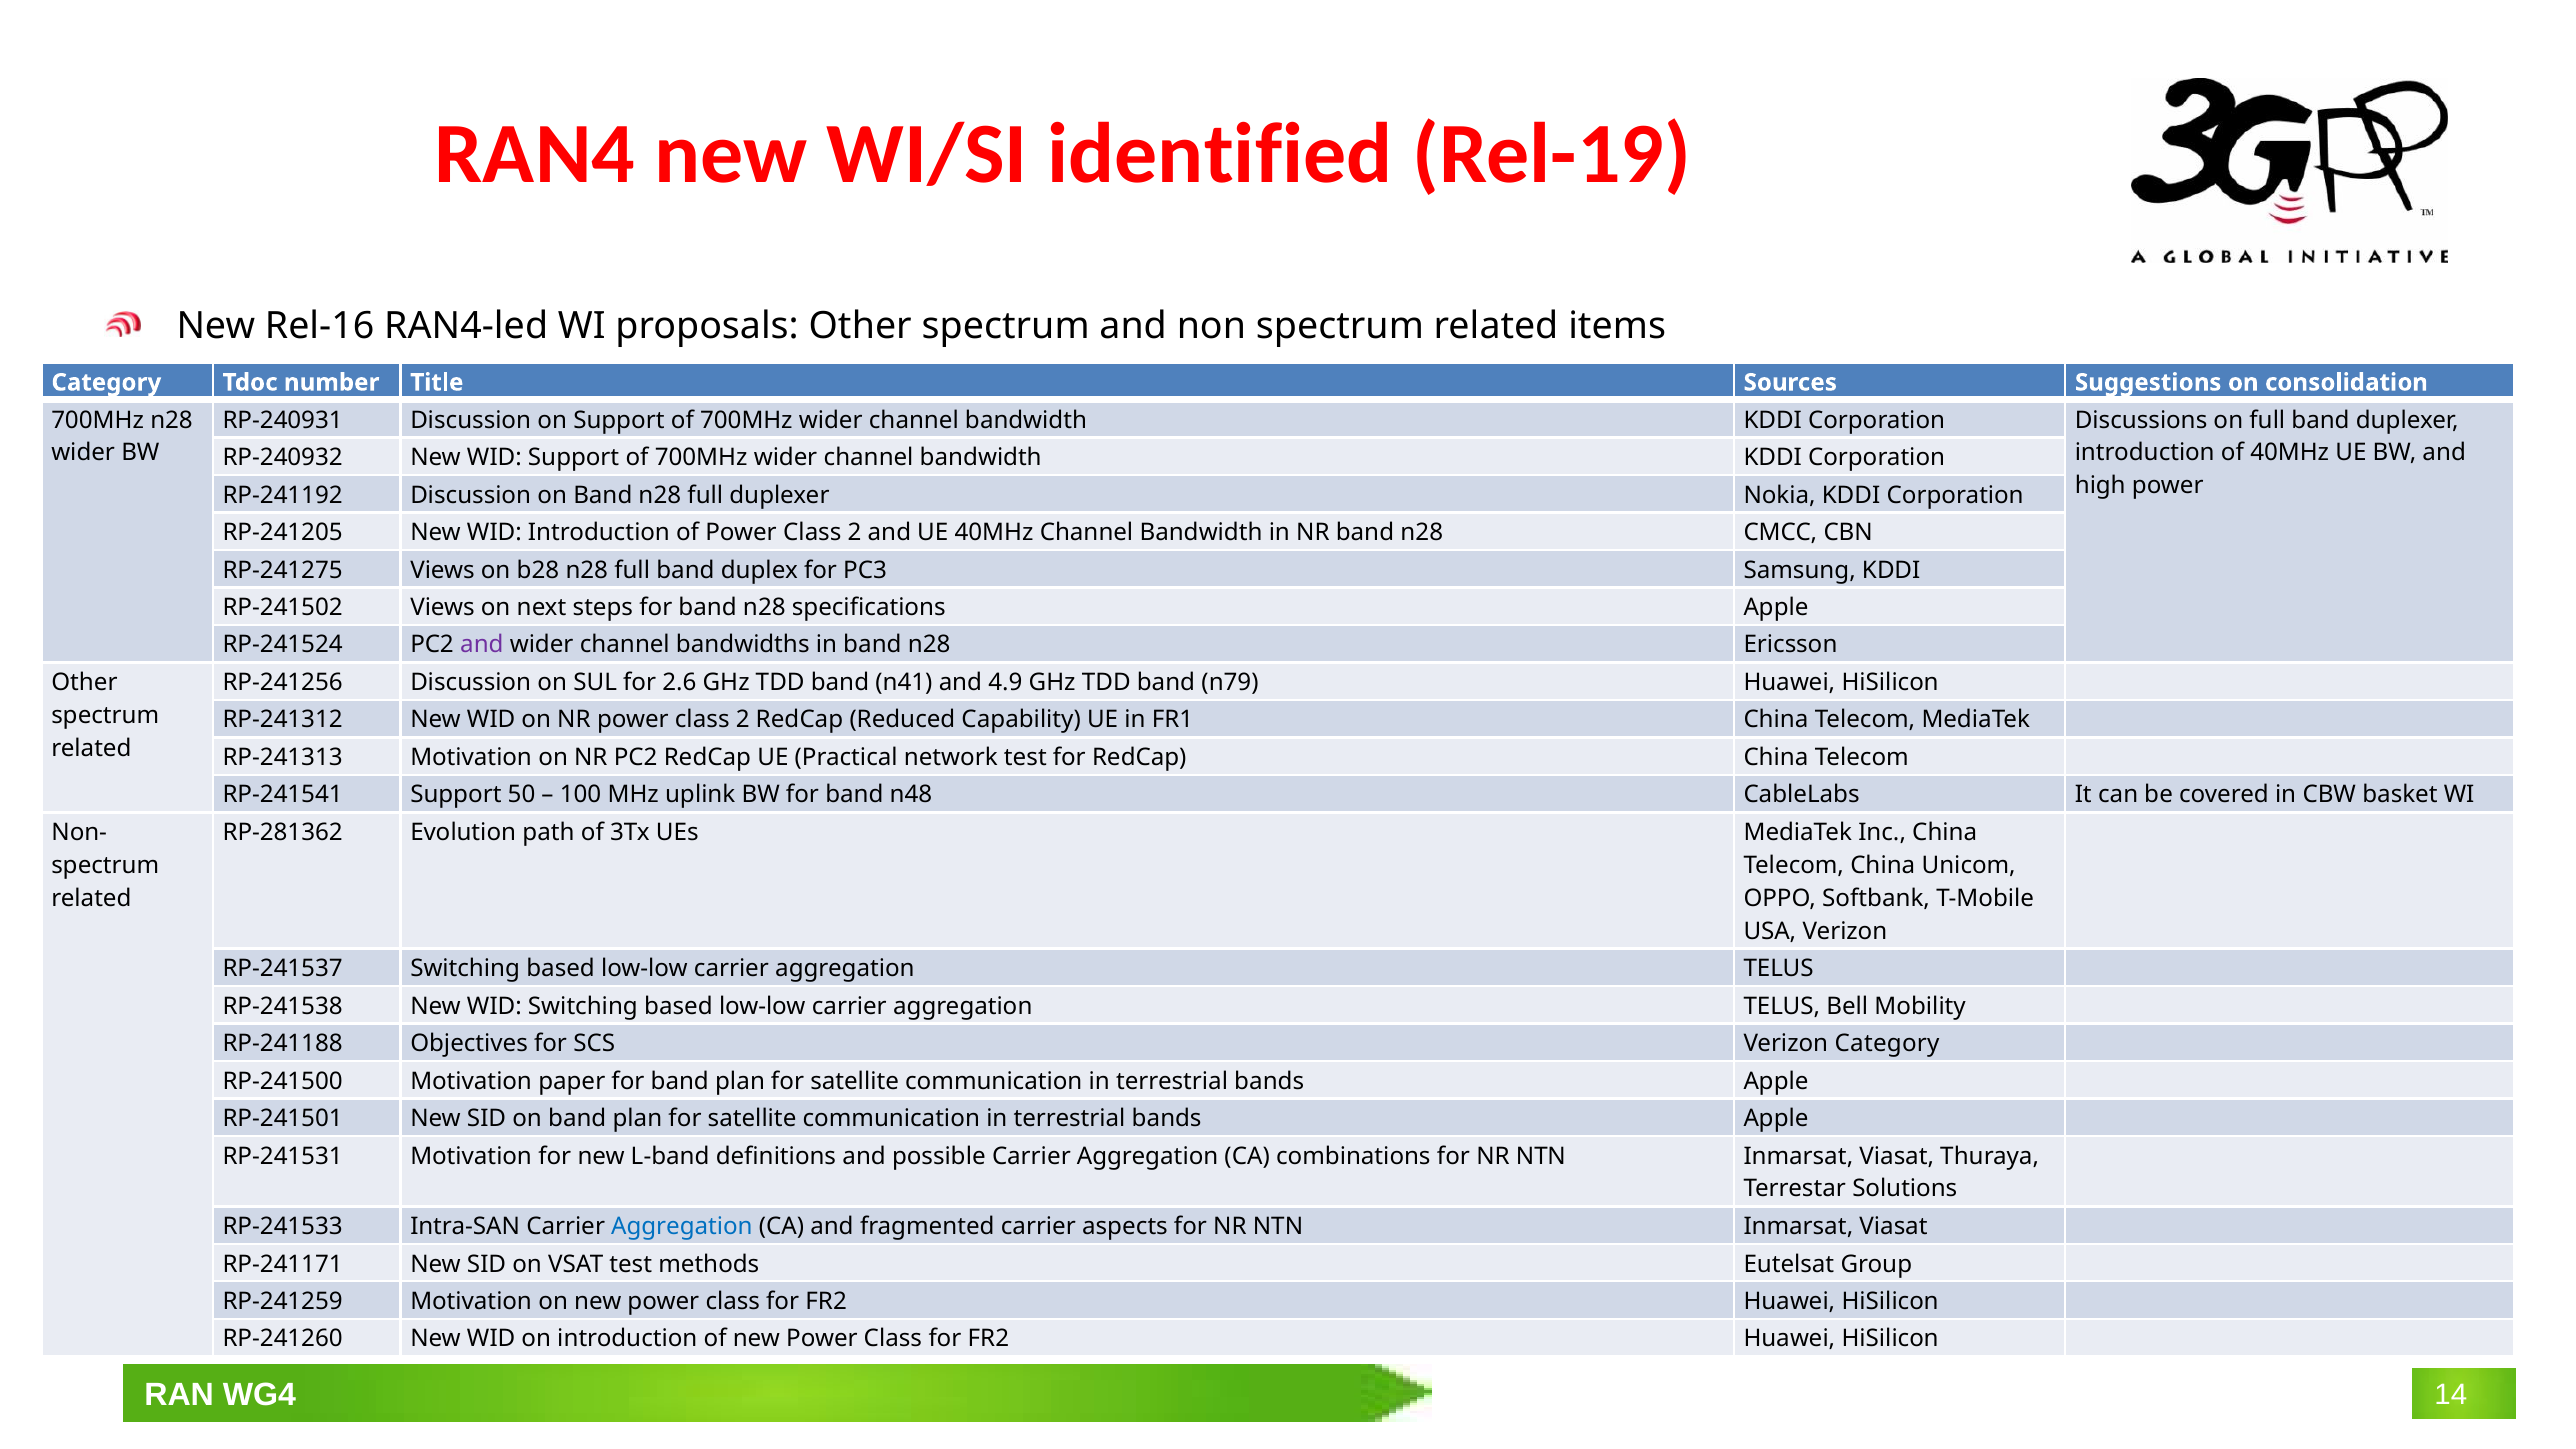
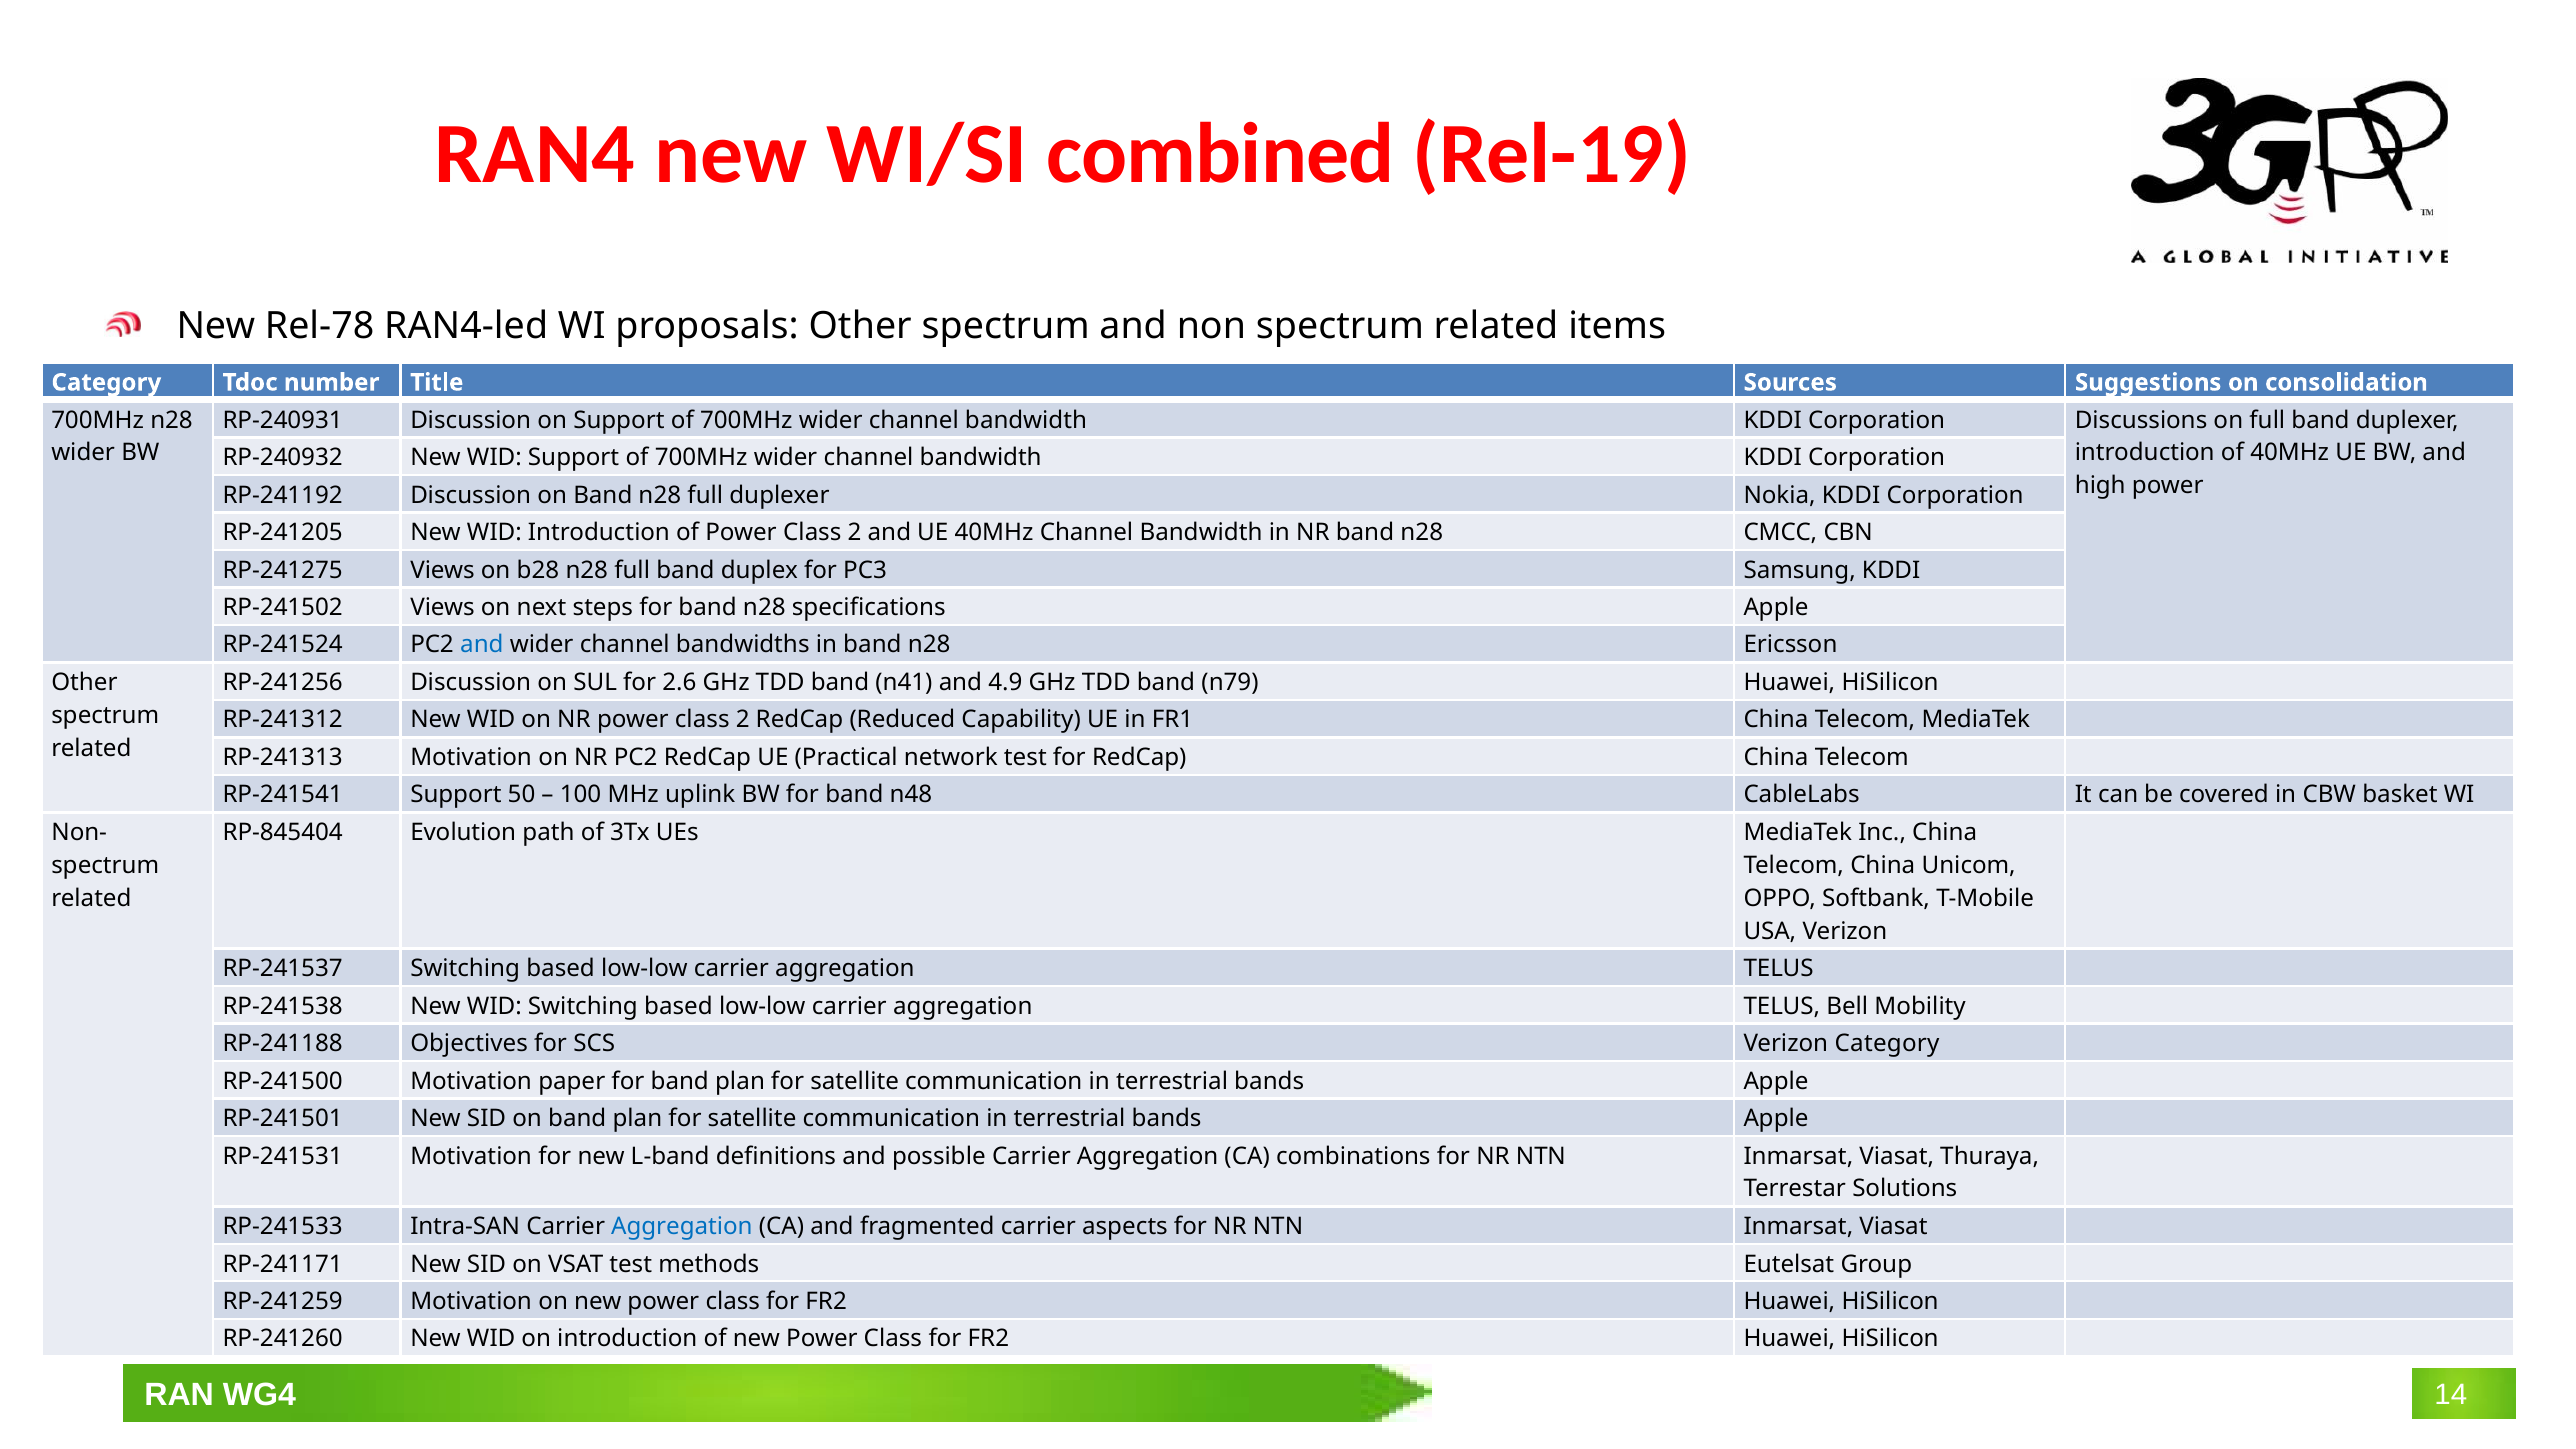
identified: identified -> combined (1221, 154)
Rel-16: Rel-16 -> Rel-78 (320, 326)
and colour: purple -> blue (482, 645)
RP-281362: RP-281362 -> RP-845404 (283, 833)
